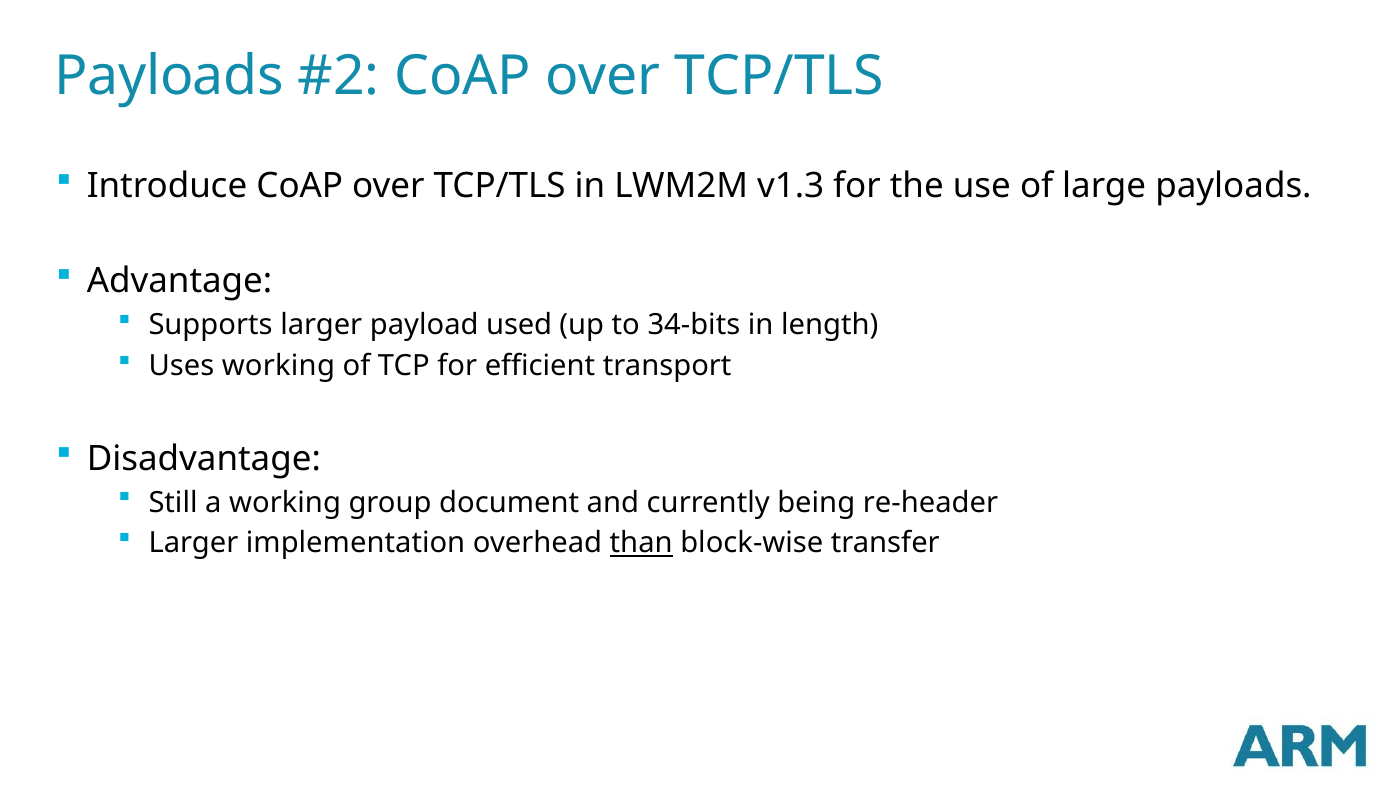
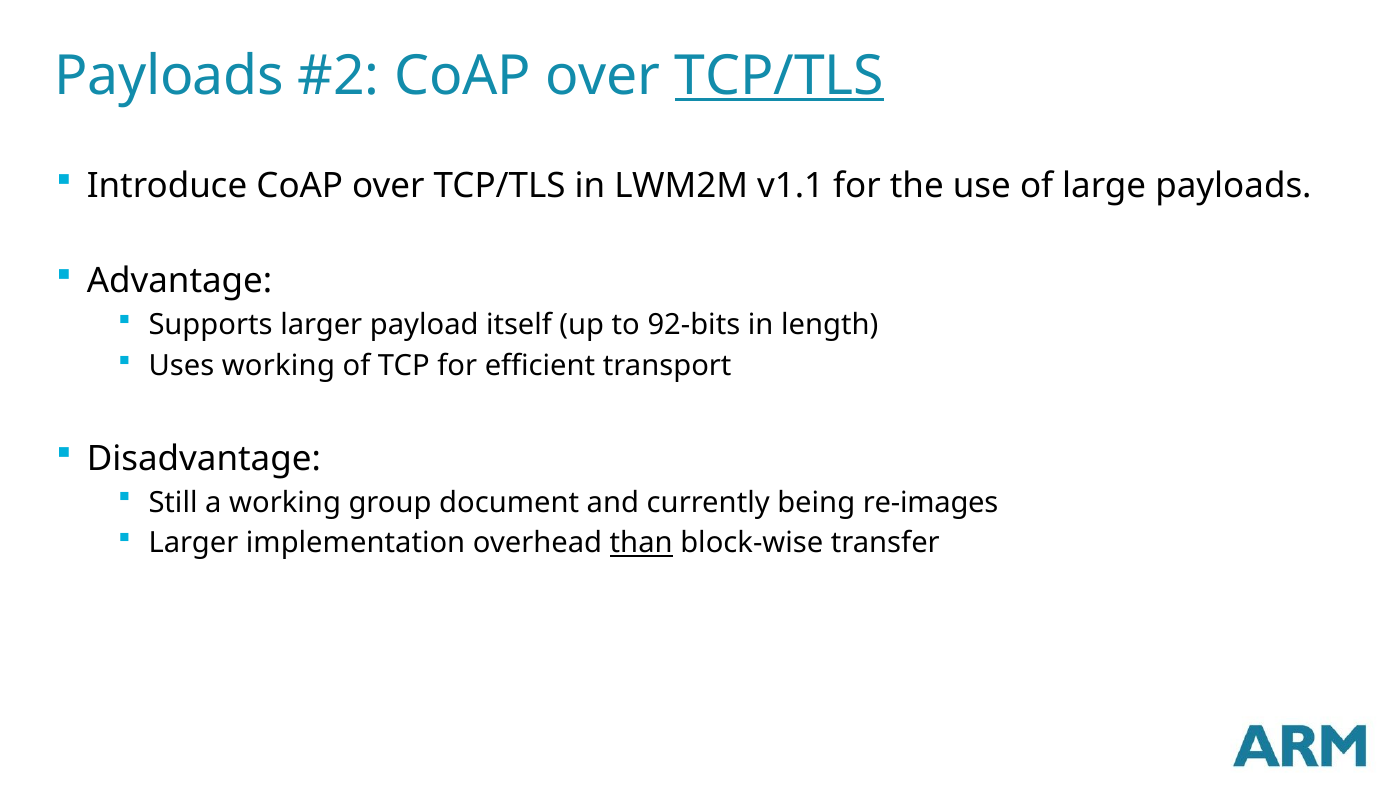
TCP/TLS underline: none -> present (779, 76)
v1.3: v1.3 -> v1.1 (791, 186)
used: used -> itself (519, 325)
34-bits: 34-bits -> 92-bits (694, 325)
re-header: re-header -> re-images (931, 502)
